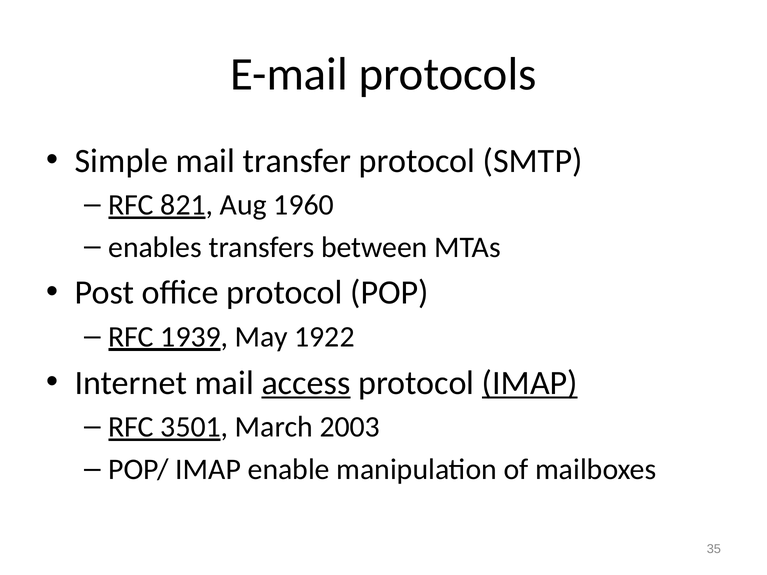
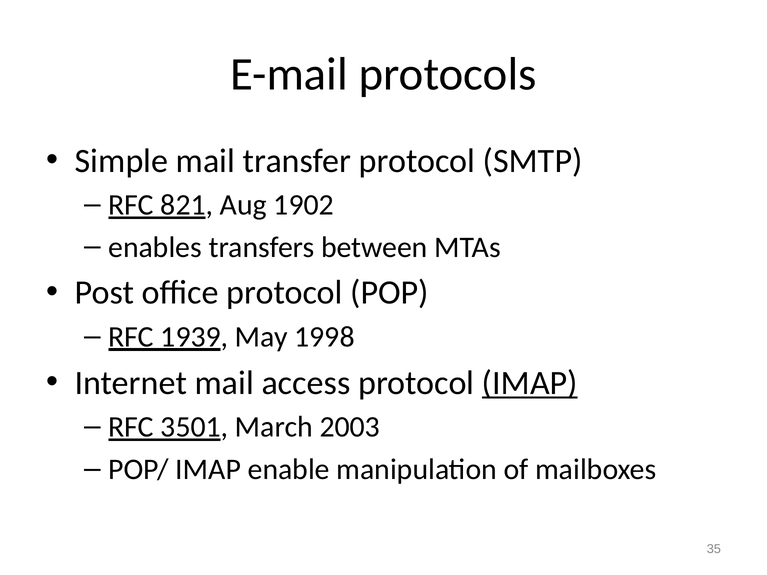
1960: 1960 -> 1902 (304, 205)
1922: 1922 -> 1998 (324, 337)
access underline: present -> none (306, 383)
